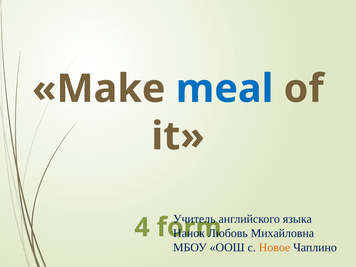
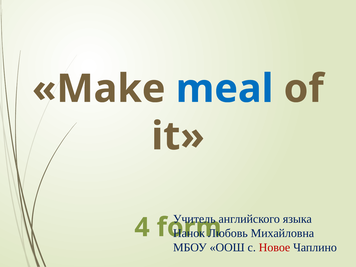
Новое colour: orange -> red (274, 247)
